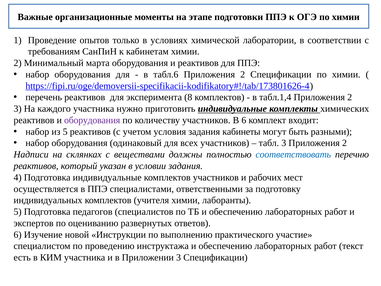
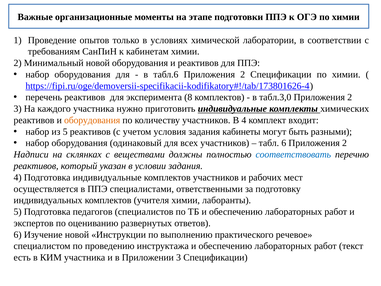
Минимальный марта: марта -> новой (98, 63)
табл.1,4: табл.1,4 -> табл.3,0 (275, 97)
оборудования colour: purple -> orange (92, 120)
В 6: 6 -> 4 (244, 120)
табл 3: 3 -> 6 (284, 143)
участие: участие -> речевое (294, 234)
